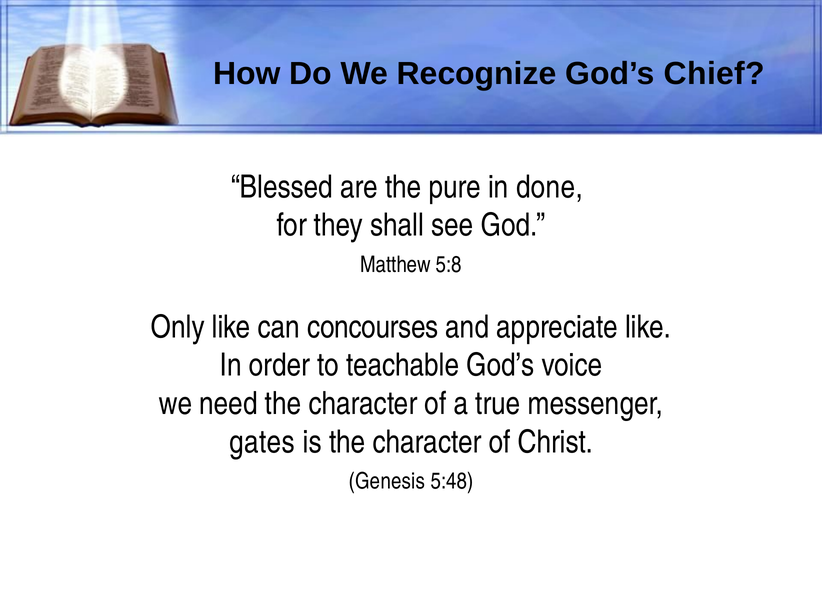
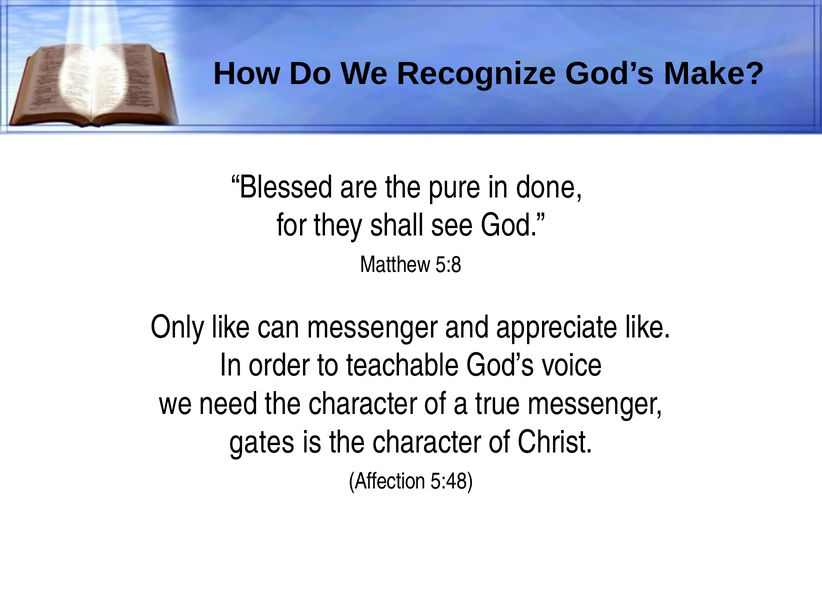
Chief: Chief -> Make (714, 74)
can concourses: concourses -> messenger (373, 327)
Genesis: Genesis -> Affection (387, 482)
